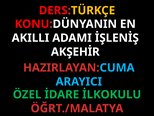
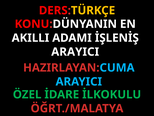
AKŞEHİR: AKŞEHİR -> ARAYICI (75, 52)
